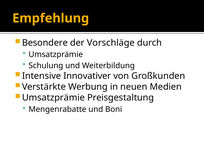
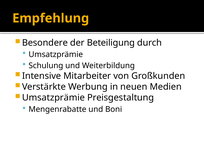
Vorschläge: Vorschläge -> Beteiligung (111, 43)
Innovativer: Innovativer -> Mitarbeiter (87, 76)
